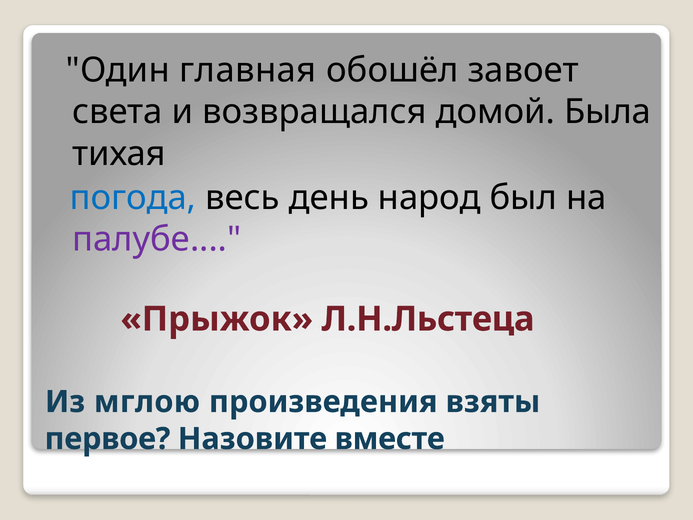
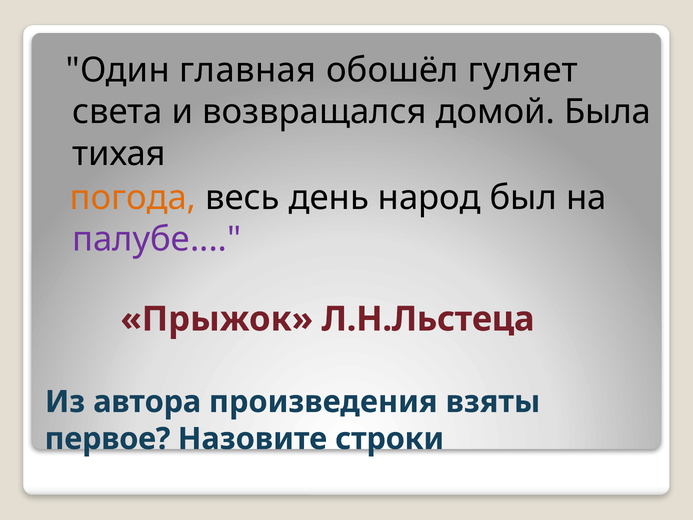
завоет: завоет -> гуляет (523, 70)
погода colour: blue -> orange (133, 197)
мглою: мглою -> автора (147, 402)
вместе: вместе -> строки (390, 439)
